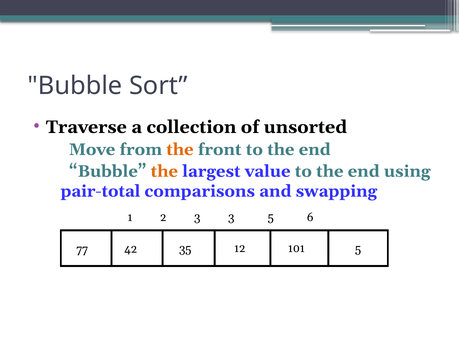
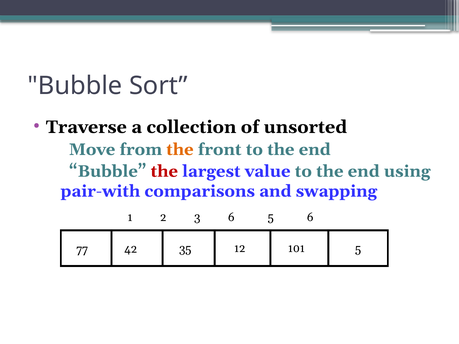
the colour: orange -> red (164, 171)
pair-total: pair-total -> pair-with (100, 191)
3 3: 3 -> 6 (231, 217)
